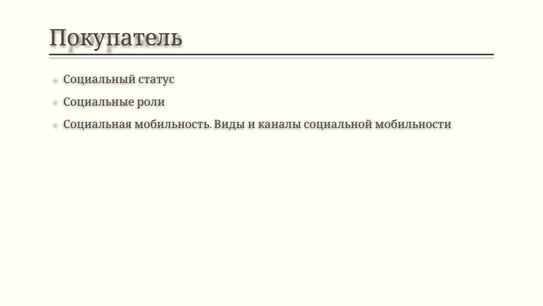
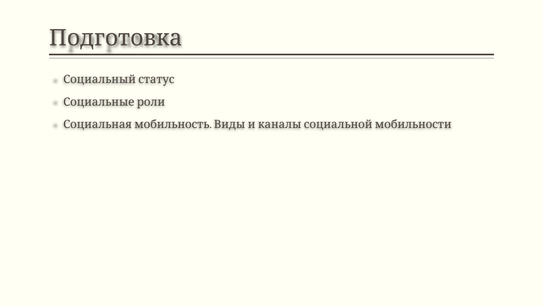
Покупатель: Покупатель -> Подготовка (116, 38)
